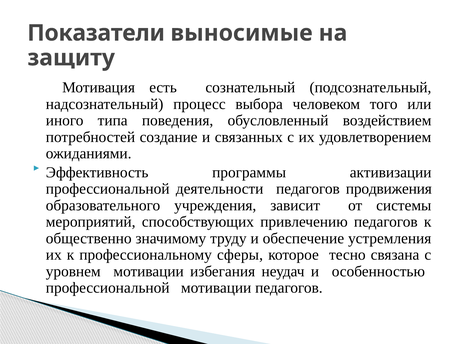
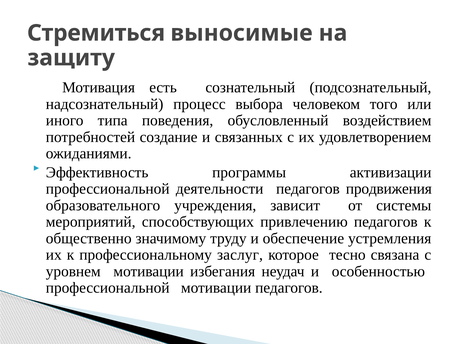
Показатели: Показатели -> Стремиться (96, 33)
сферы: сферы -> заслуг (240, 255)
